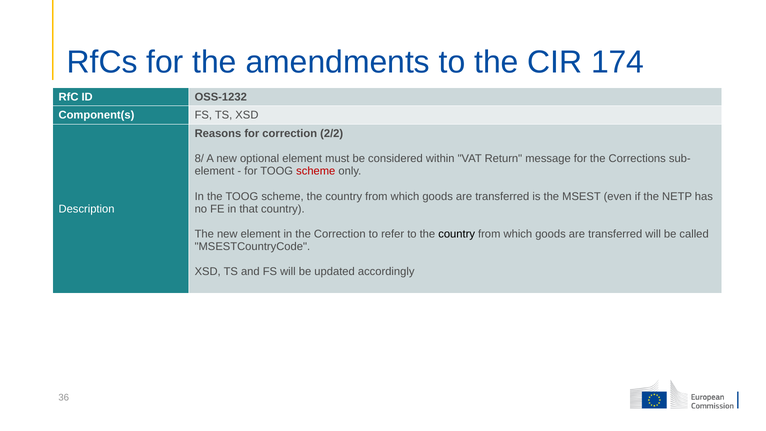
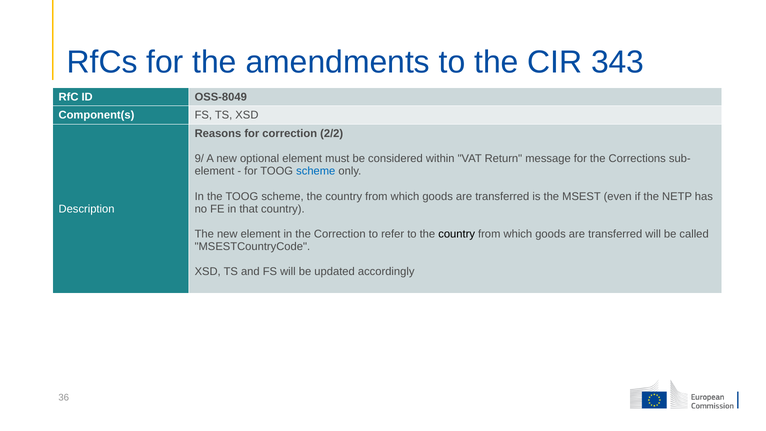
174: 174 -> 343 (618, 62)
OSS-1232: OSS-1232 -> OSS-8049 (221, 97)
8/: 8/ -> 9/ (199, 159)
scheme colour: red -> blue (316, 171)
